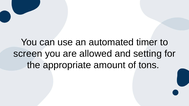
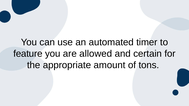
screen: screen -> feature (28, 54)
setting: setting -> certain (148, 54)
